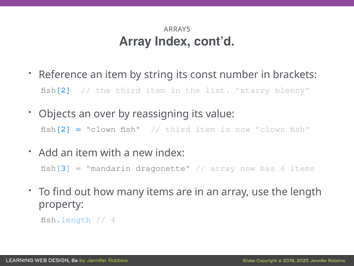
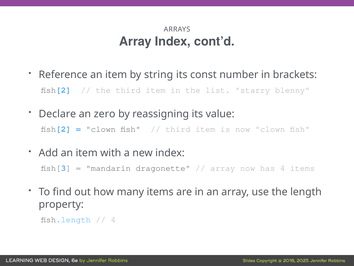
Objects: Objects -> Declare (57, 114)
over: over -> zero (105, 114)
